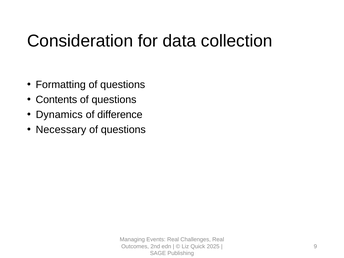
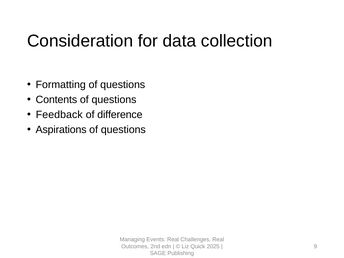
Dynamics: Dynamics -> Feedback (59, 115)
Necessary: Necessary -> Aspirations (61, 130)
